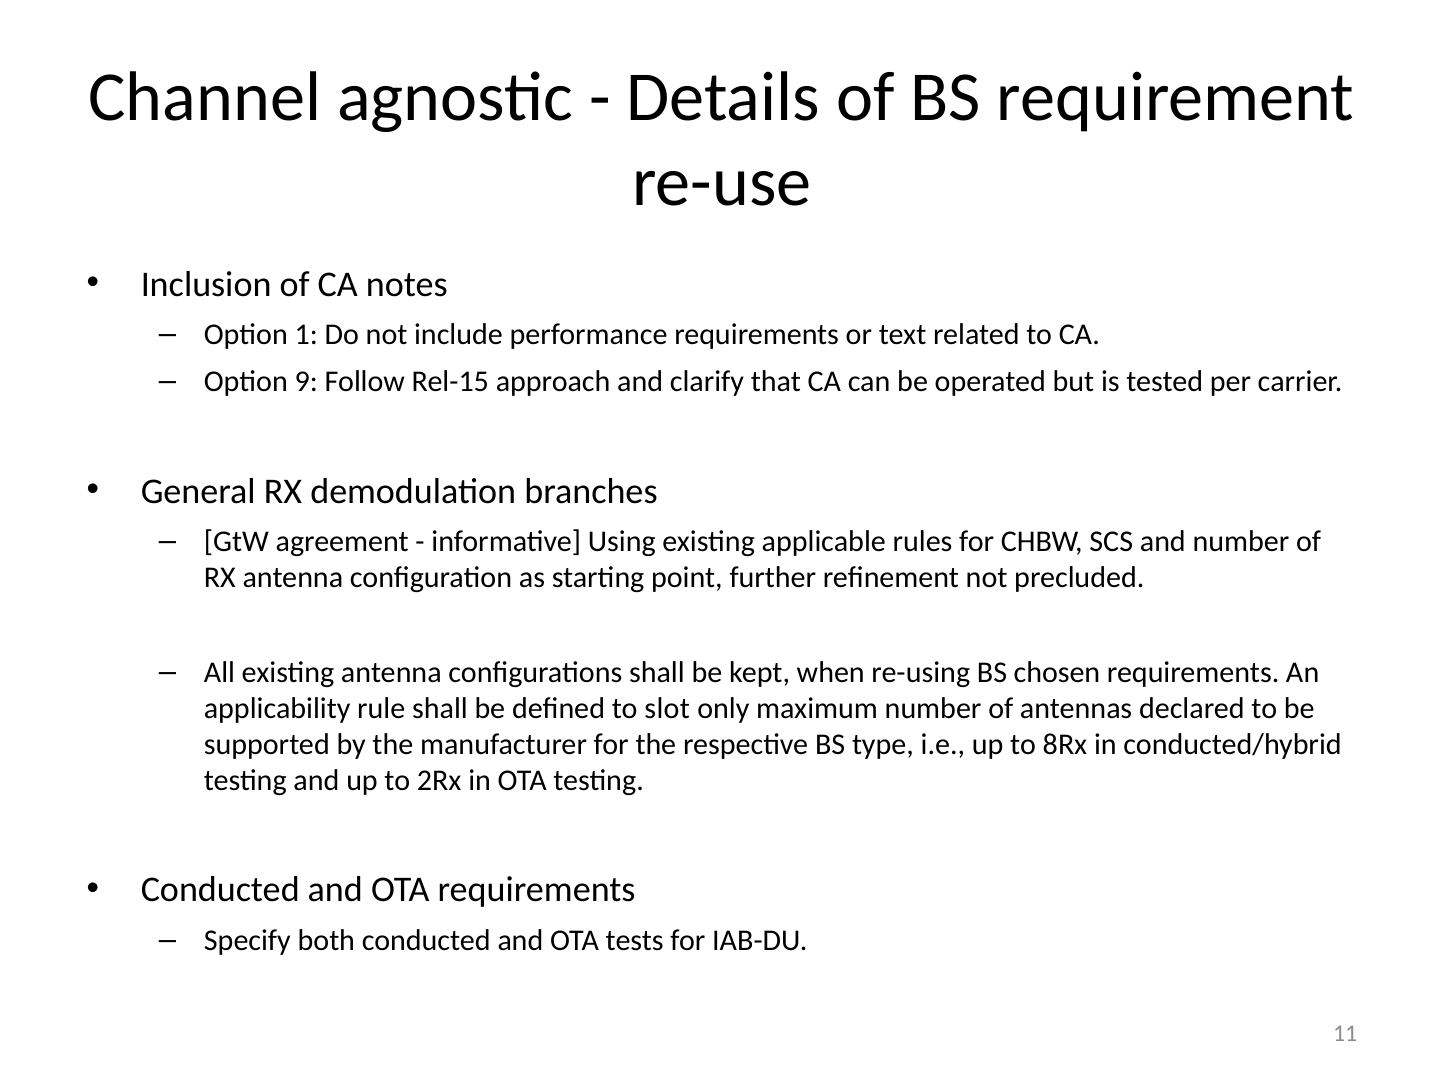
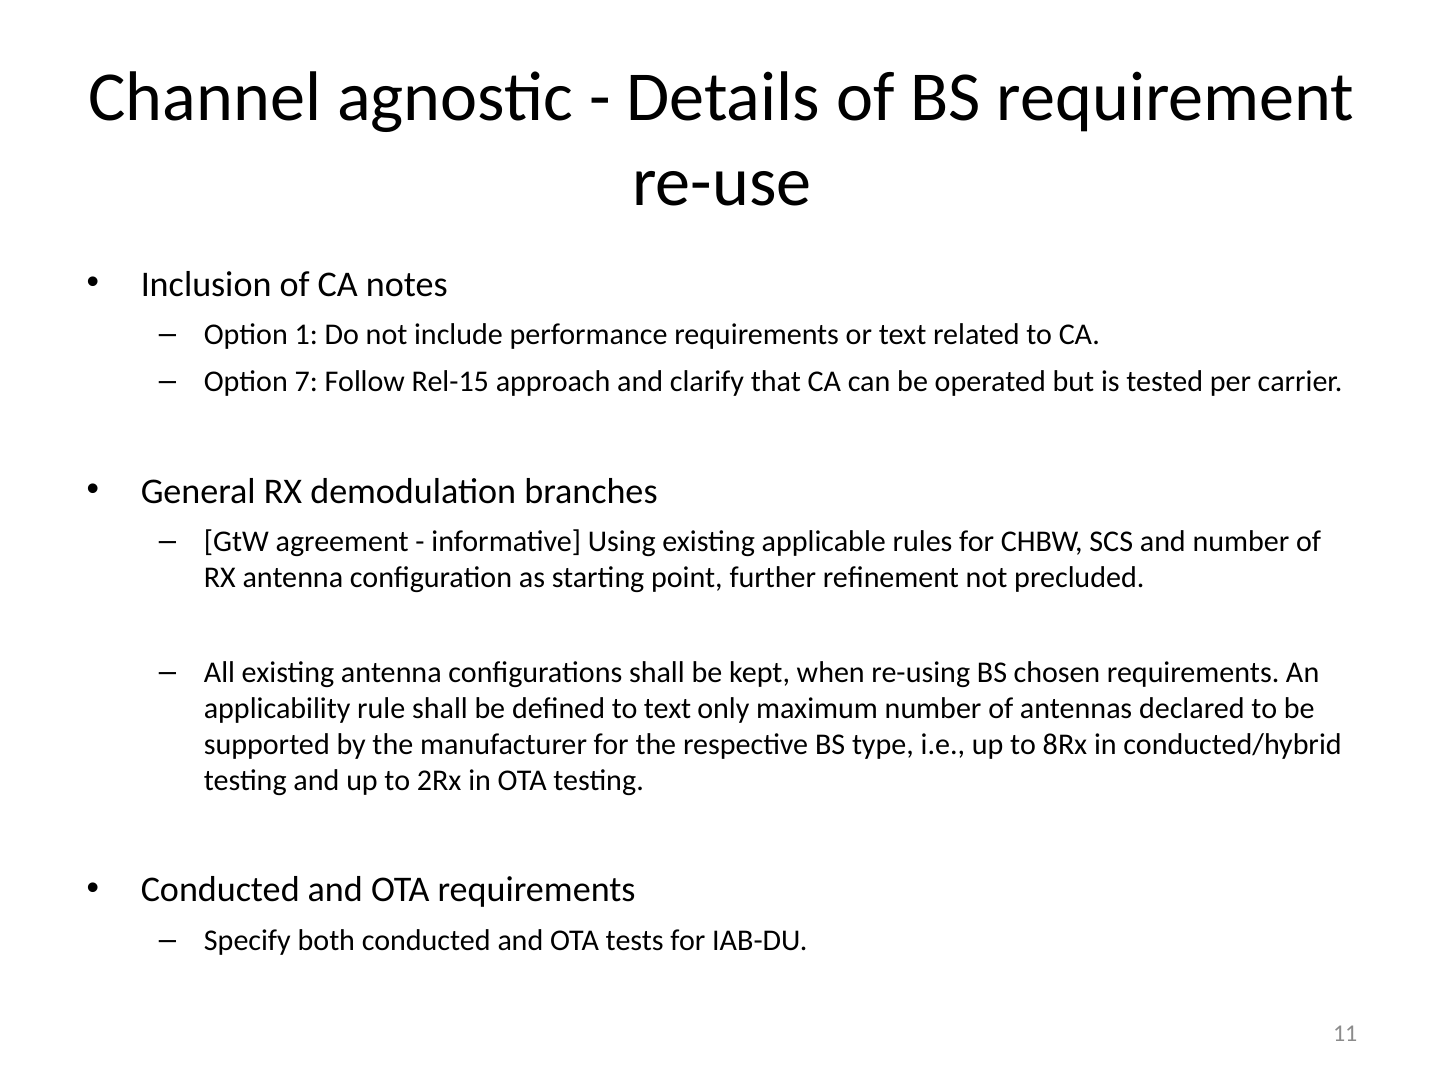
9: 9 -> 7 (306, 382)
to slot: slot -> text (667, 709)
